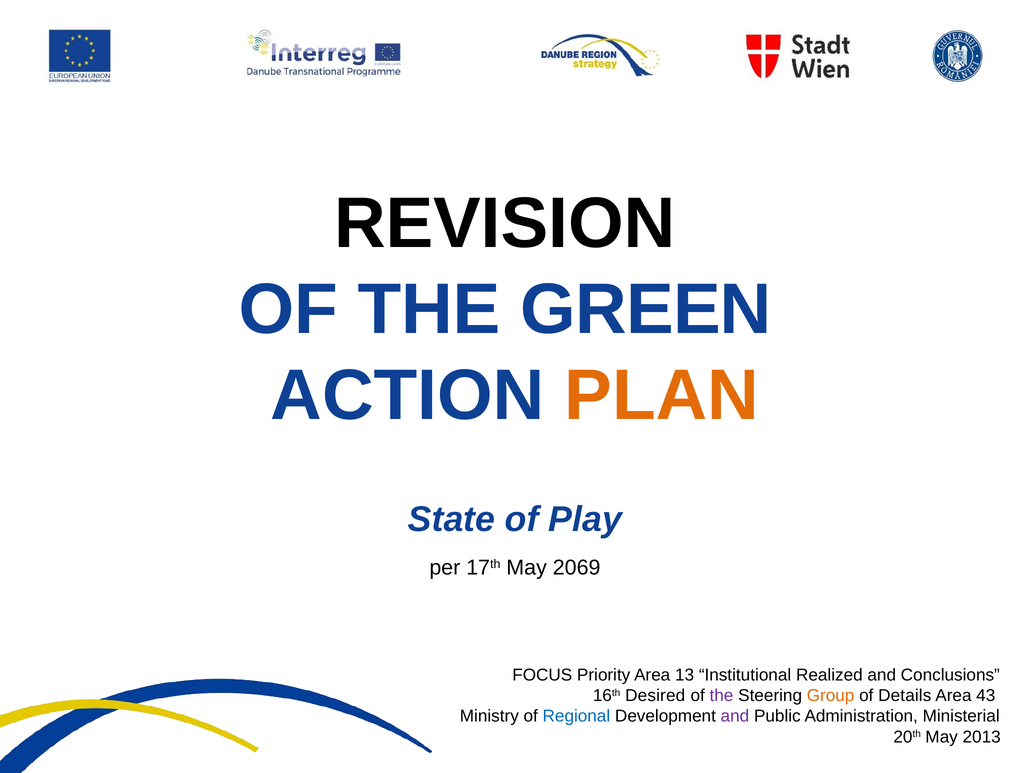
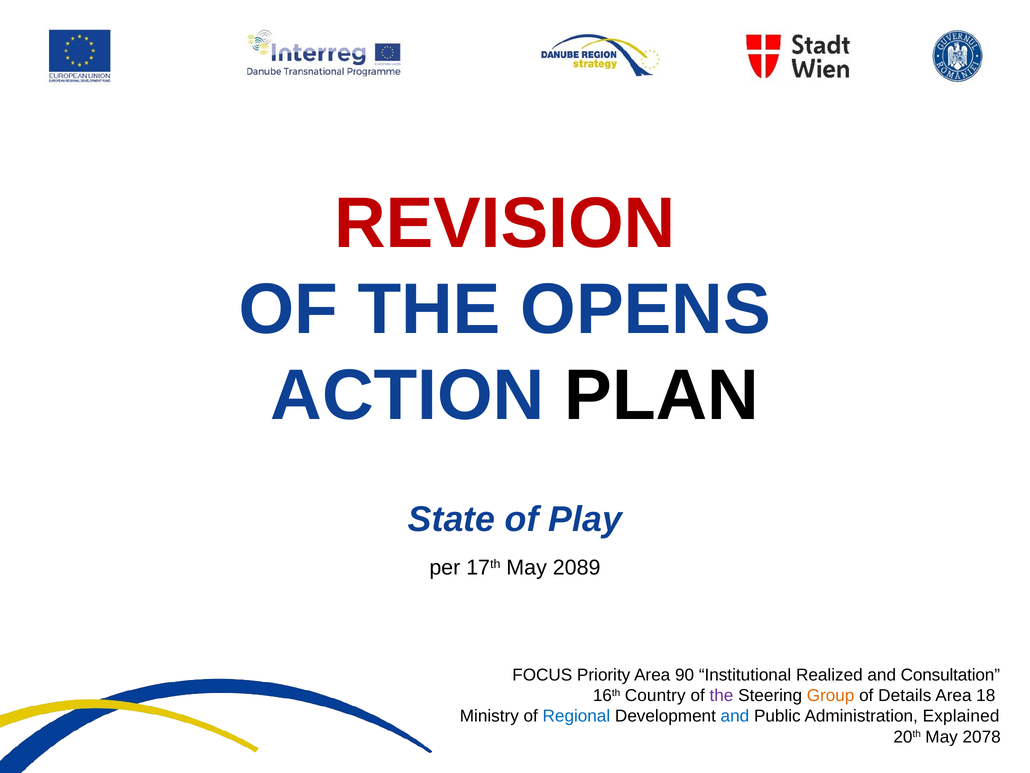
REVISION colour: black -> red (505, 224)
GREEN: GREEN -> OPENS (646, 309)
PLAN colour: orange -> black (662, 395)
2069: 2069 -> 2089 (577, 567)
13: 13 -> 90 (685, 675)
Conclusions: Conclusions -> Consultation (950, 675)
Desired: Desired -> Country (655, 695)
43: 43 -> 18 (986, 695)
and colour: purple -> blue (735, 716)
Ministerial: Ministerial -> Explained (961, 716)
2013: 2013 -> 2078 (982, 736)
